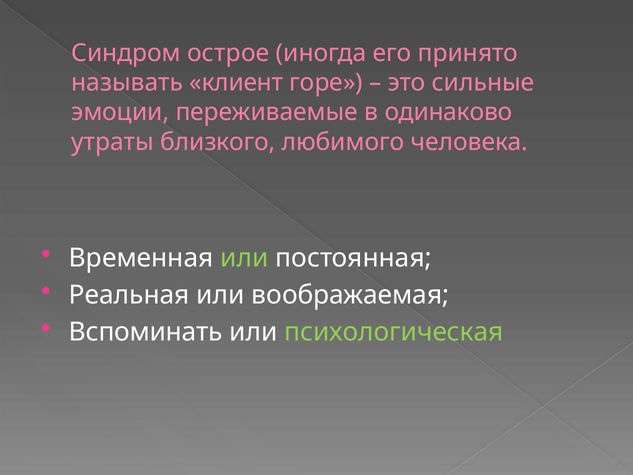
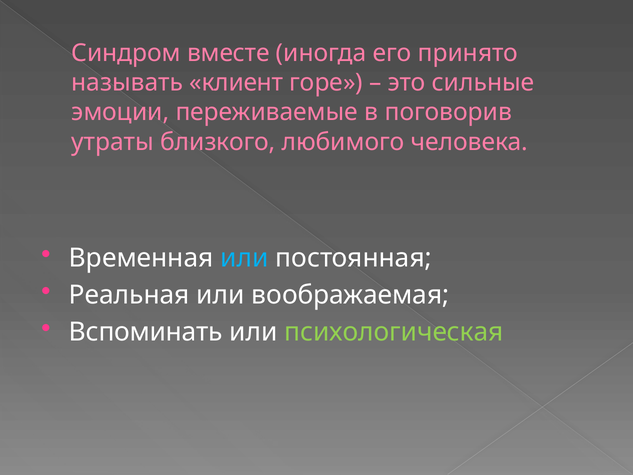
острое: острое -> вместе (228, 53)
одинаково: одинаково -> поговорив (448, 112)
или colour: light green -> light blue (244, 258)
